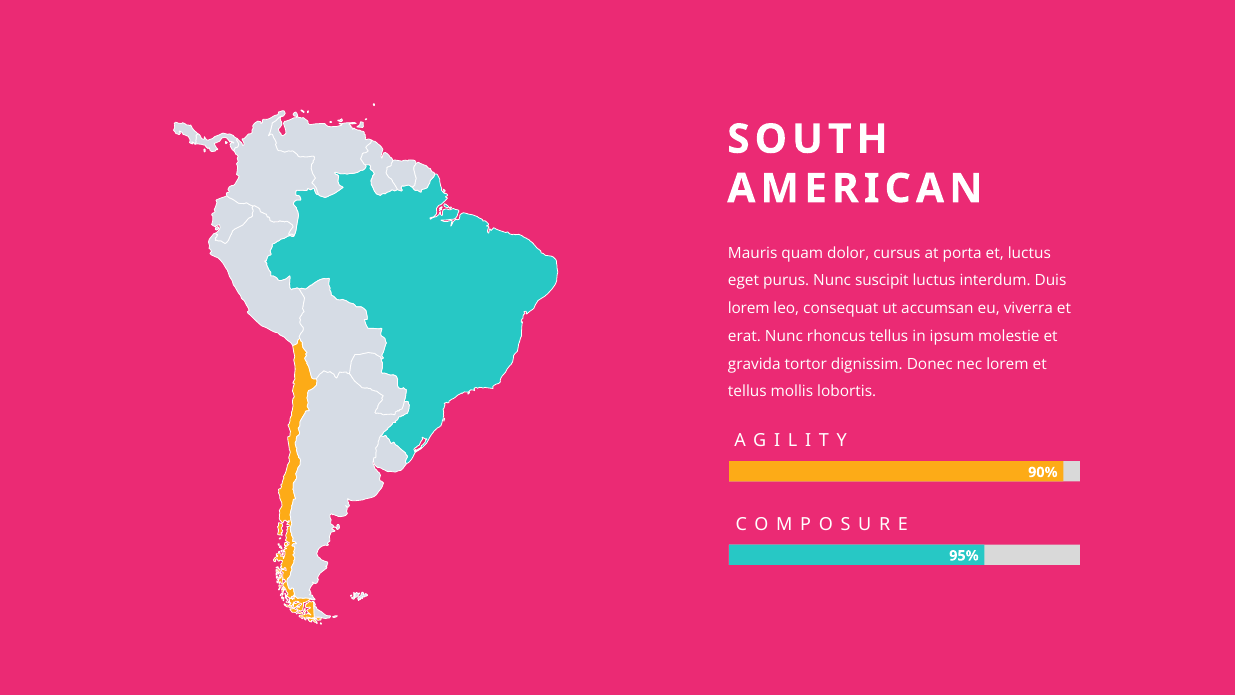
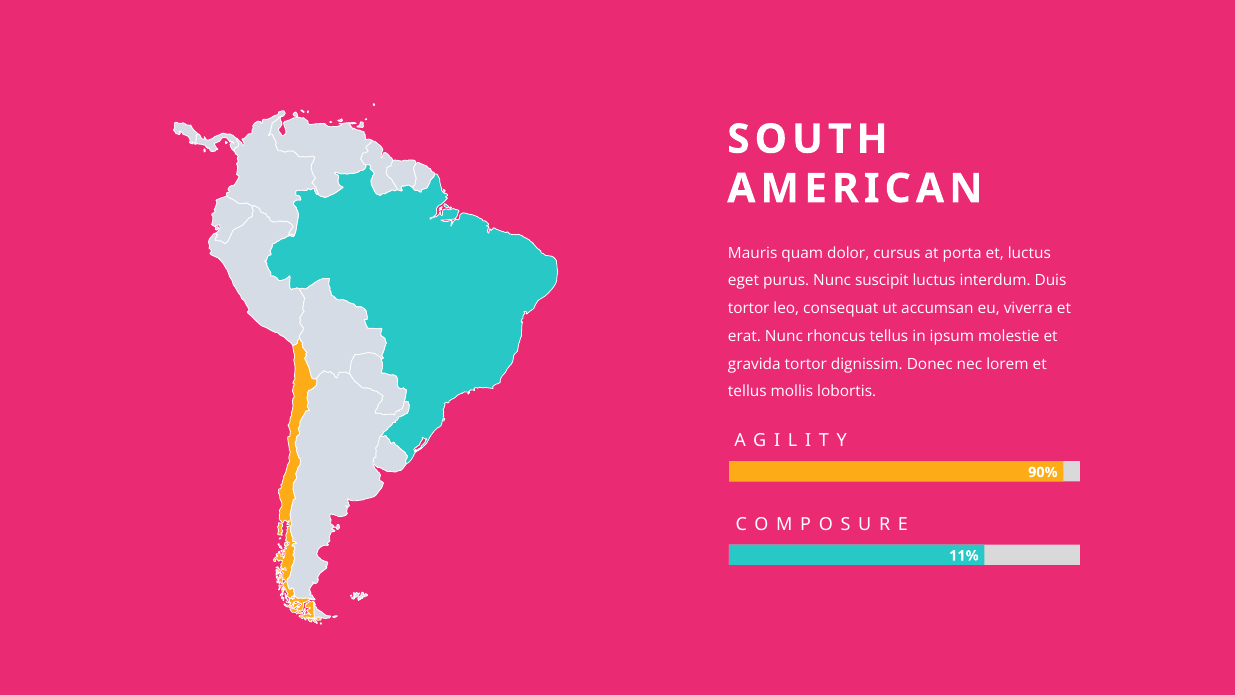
lorem: lorem -> tortor (749, 308)
95%: 95% -> 11% (964, 556)
